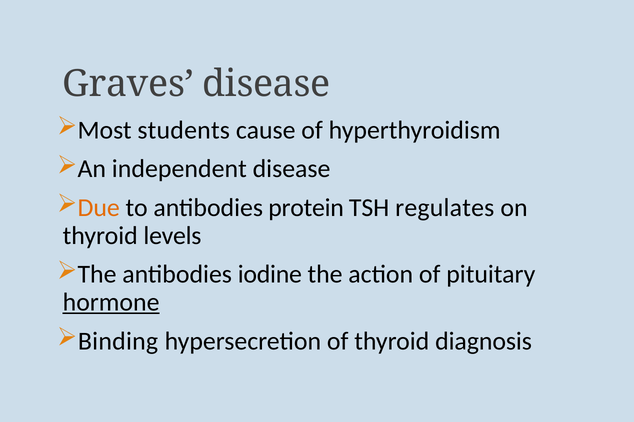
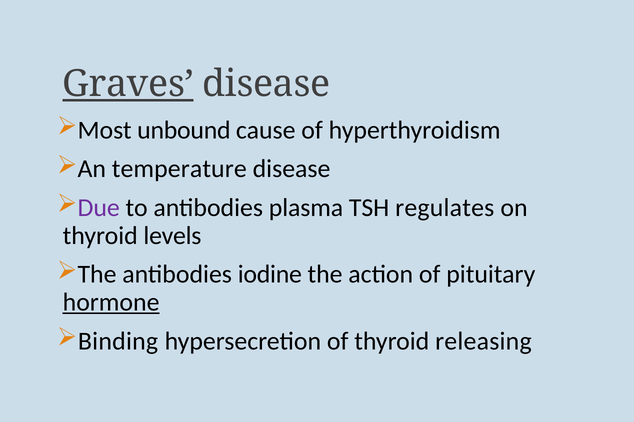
Graves underline: none -> present (128, 84)
students: students -> unbound (184, 130)
independent: independent -> temperature (179, 169)
Due colour: orange -> purple (99, 208)
protein: protein -> plasma (306, 208)
diagnosis: diagnosis -> releasing (483, 342)
